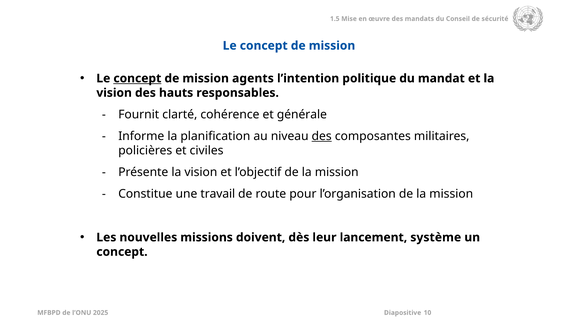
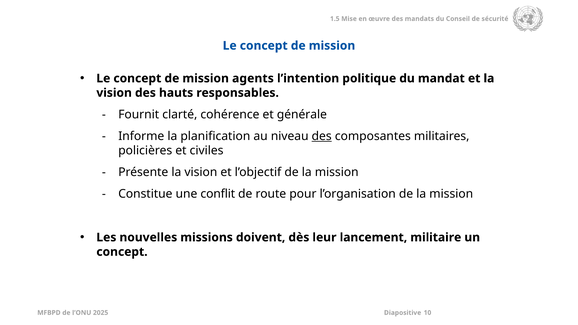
concept underline: present -> none (137, 78)
travail: travail -> conflit (218, 194)
système: système -> militaire (436, 237)
